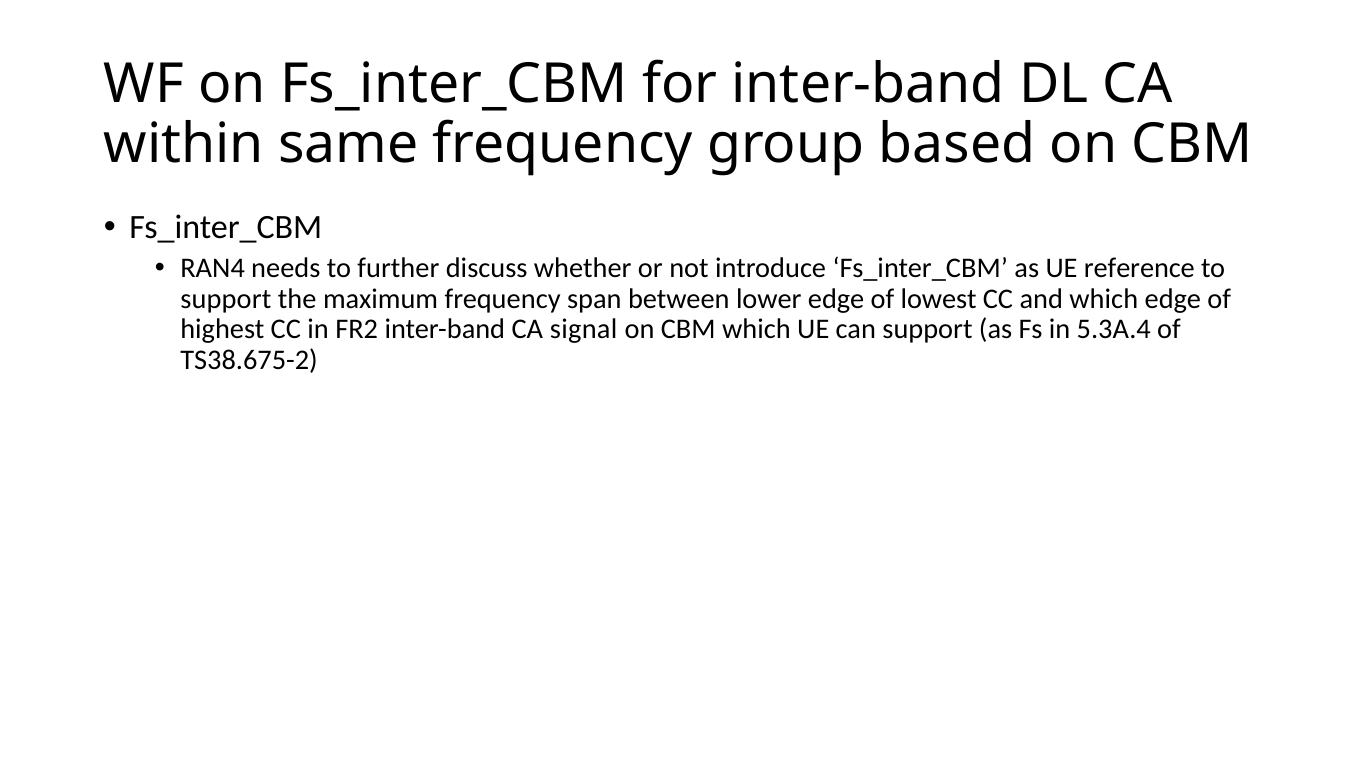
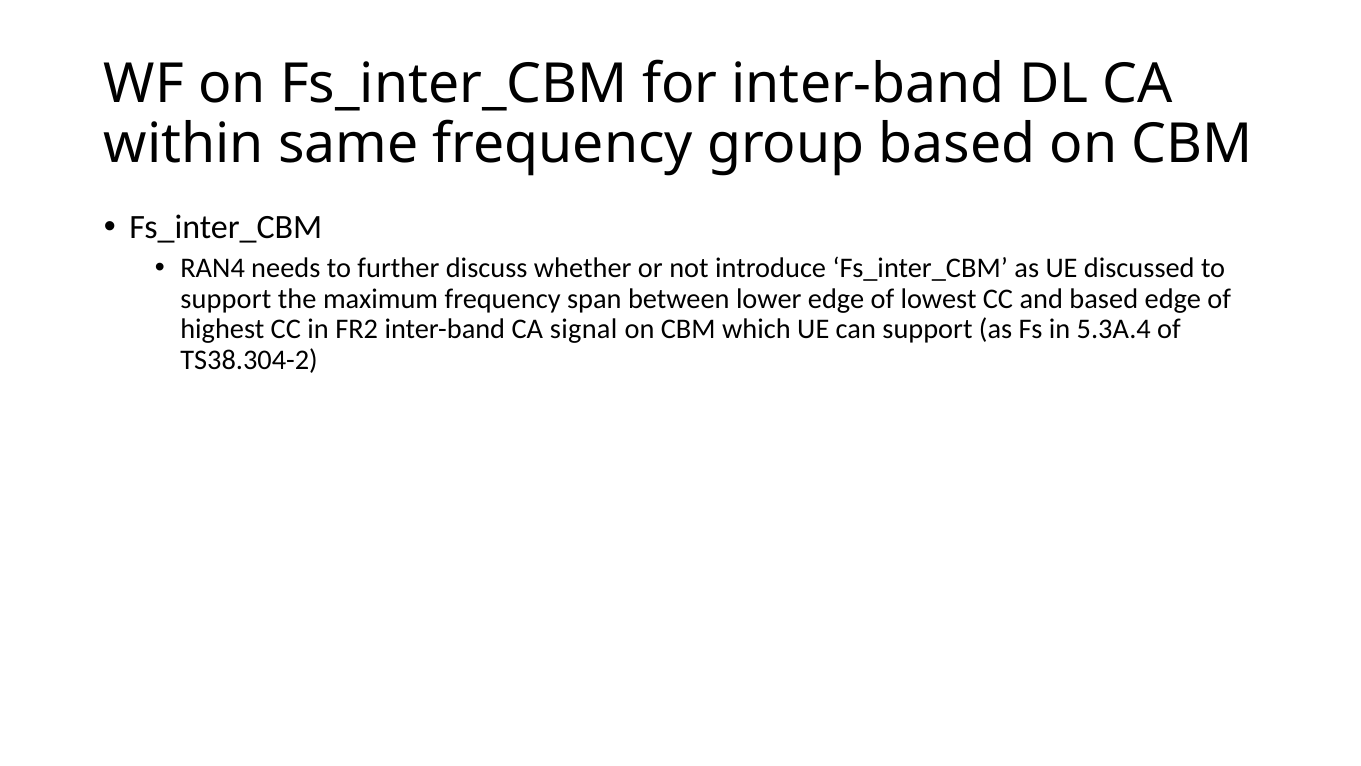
reference: reference -> discussed (1139, 268)
and which: which -> based (1104, 299)
TS38.675-2: TS38.675-2 -> TS38.304-2 (249, 360)
